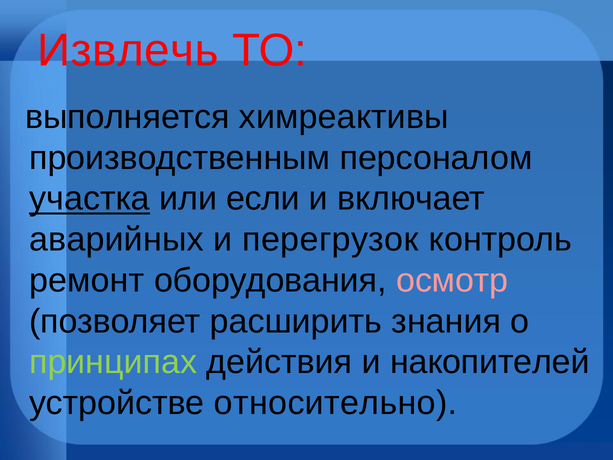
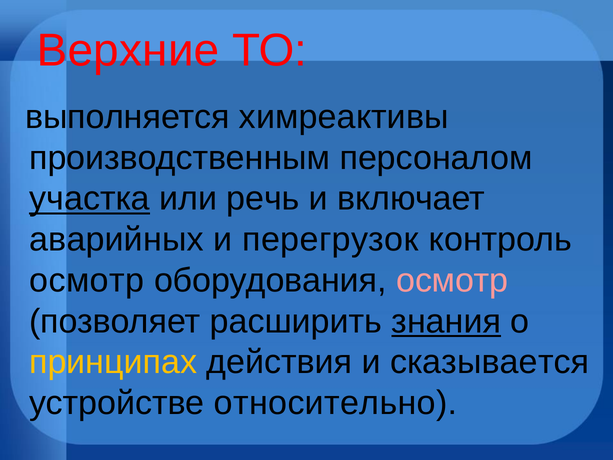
Извлечь: Извлечь -> Верхние (128, 51)
если: если -> речь (263, 199)
ремонт: ремонт -> осмотр (87, 280)
знания underline: none -> present (446, 321)
принципах colour: light green -> yellow (113, 362)
накопителей: накопителей -> сказывается (490, 362)
